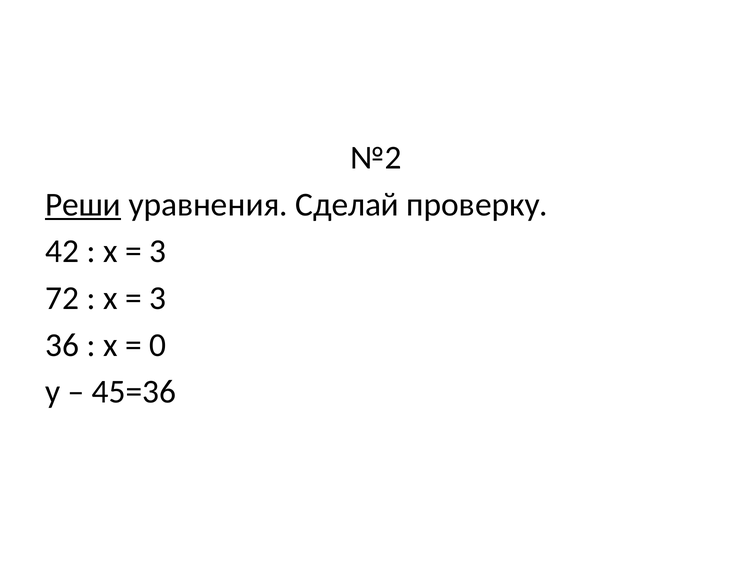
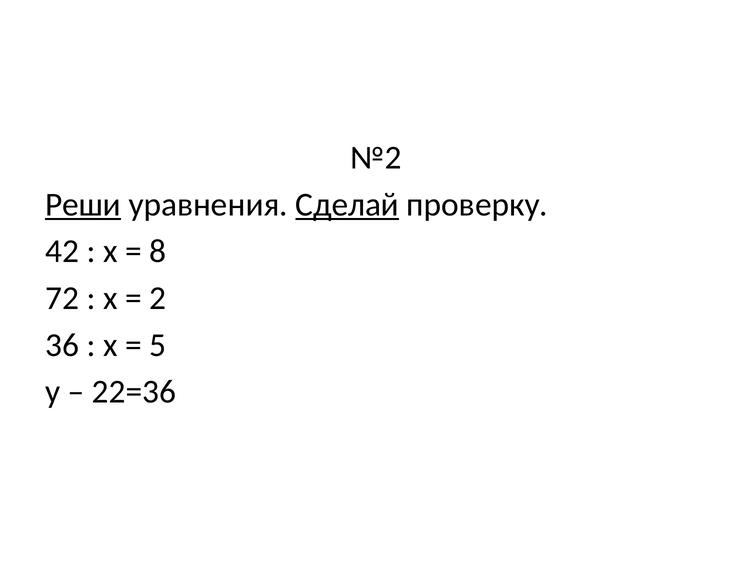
Сделай underline: none -> present (347, 205)
3: 3 -> 8 (158, 251)
3: 3 -> 2 (158, 298)
0: 0 -> 5 (158, 345)
45=36: 45=36 -> 22=36 (134, 392)
